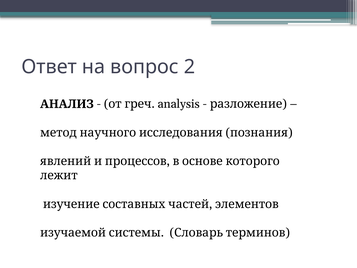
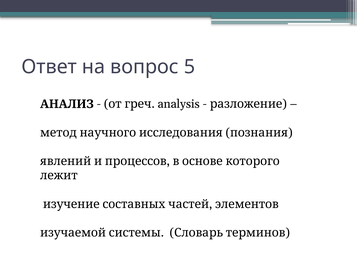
2: 2 -> 5 (190, 67)
